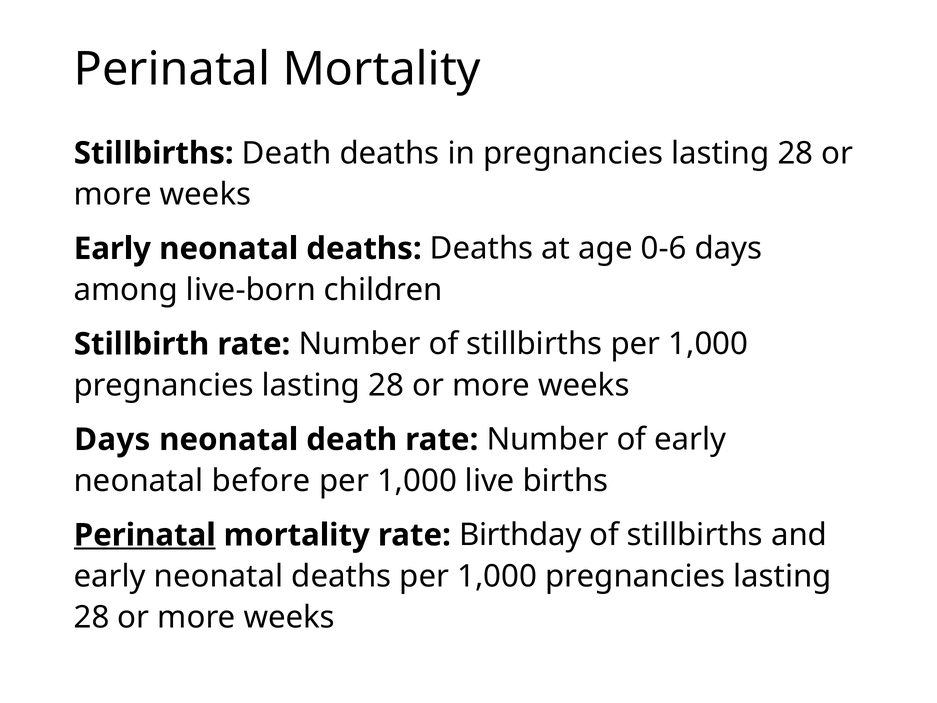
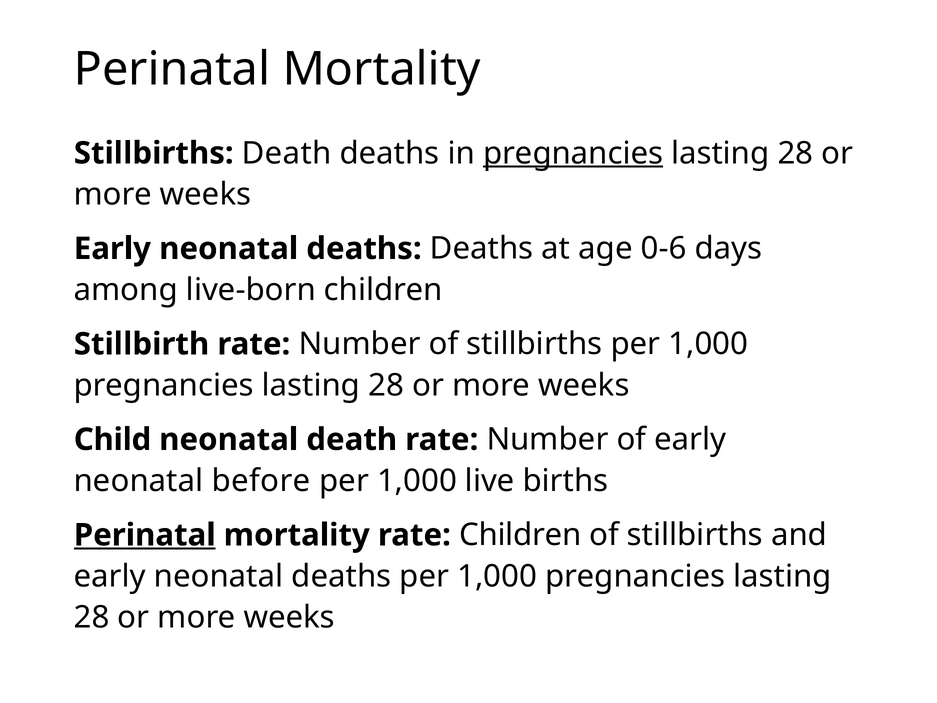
pregnancies underline: none -> present (573, 153)
Days: Days -> Child (113, 439)
rate Birthday: Birthday -> Children (520, 535)
